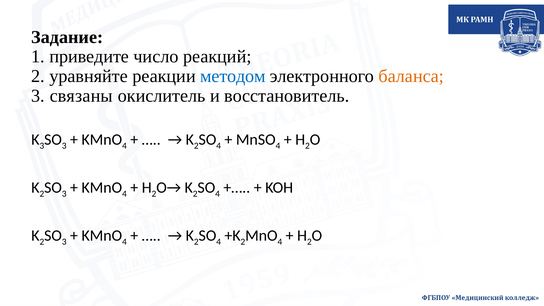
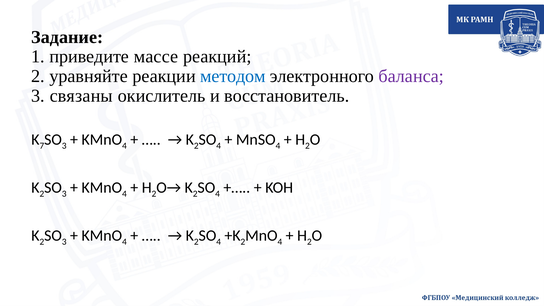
число: число -> массе (156, 57)
баланса colour: orange -> purple (411, 76)
3: 3 -> 7 (42, 146)
